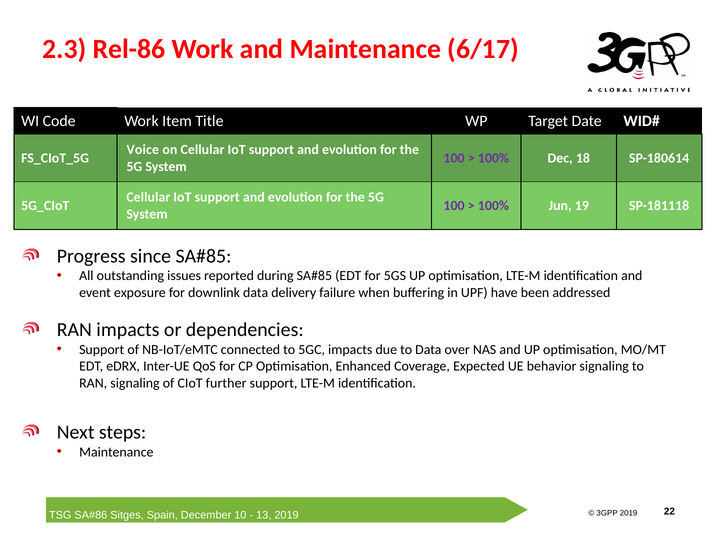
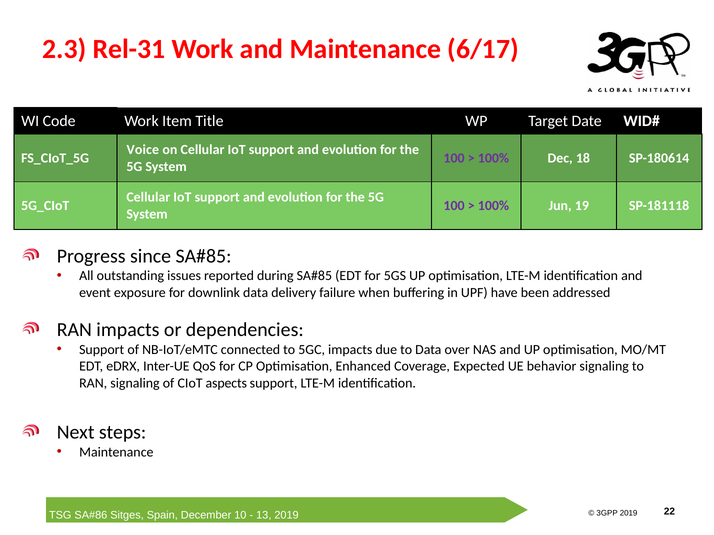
Rel-86: Rel-86 -> Rel-31 (129, 49)
further: further -> aspects (226, 383)
